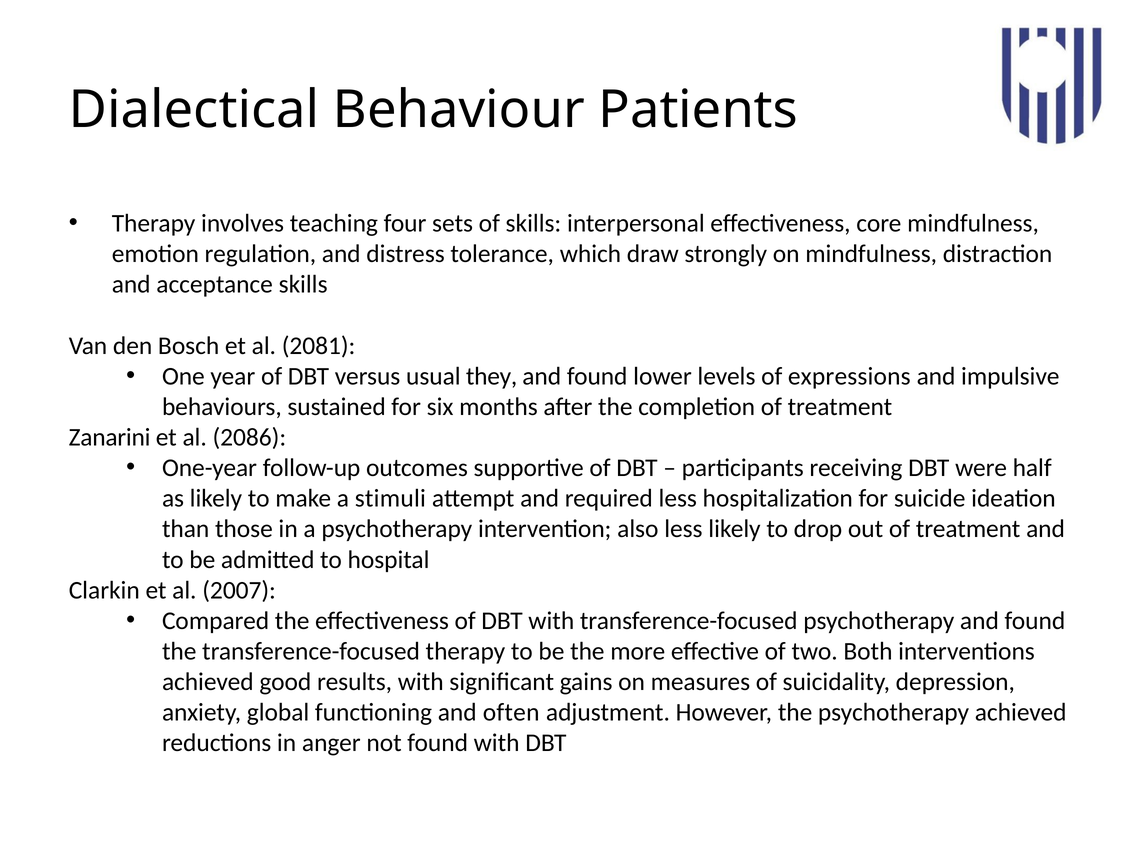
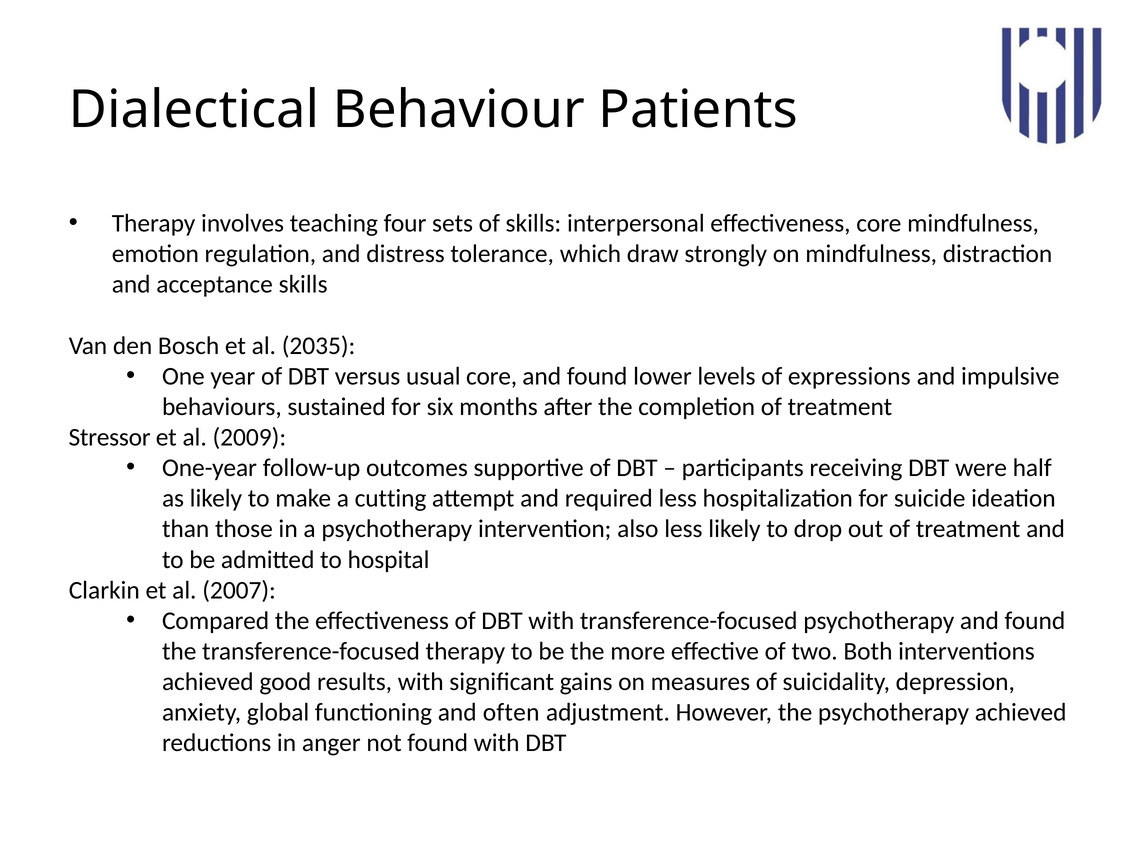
2081: 2081 -> 2035 (319, 346)
usual they: they -> core (492, 376)
Zanarini: Zanarini -> Stressor (110, 438)
2086: 2086 -> 2009 (249, 438)
stimuli: stimuli -> cutting (391, 499)
